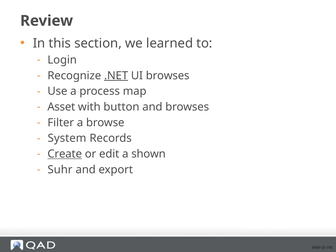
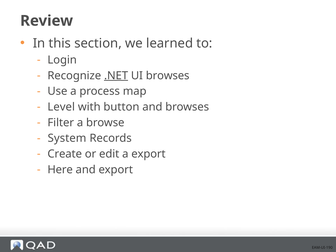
Asset: Asset -> Level (61, 107)
Create underline: present -> none (65, 154)
a shown: shown -> export (148, 154)
Suhr: Suhr -> Here (60, 170)
